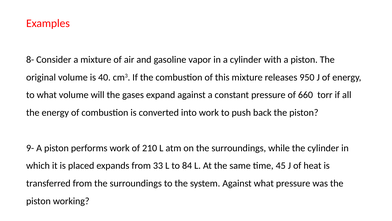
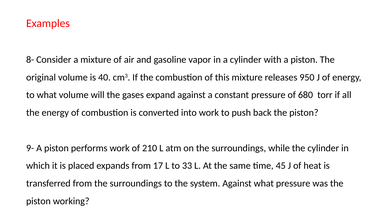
660: 660 -> 680 (305, 95)
33: 33 -> 17 (158, 165)
84: 84 -> 33 (187, 165)
